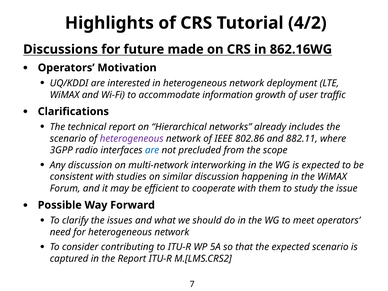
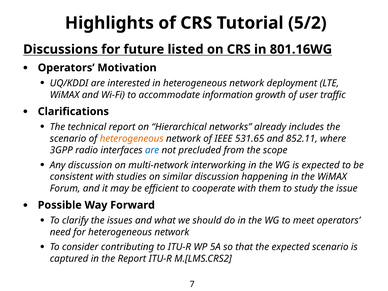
4/2: 4/2 -> 5/2 (307, 23)
made: made -> listed (186, 49)
862.16WG: 862.16WG -> 801.16WG (301, 49)
heterogeneous colour: purple -> orange (132, 139)
802.86: 802.86 -> 531.65 (250, 139)
882.11: 882.11 -> 852.11 (302, 139)
